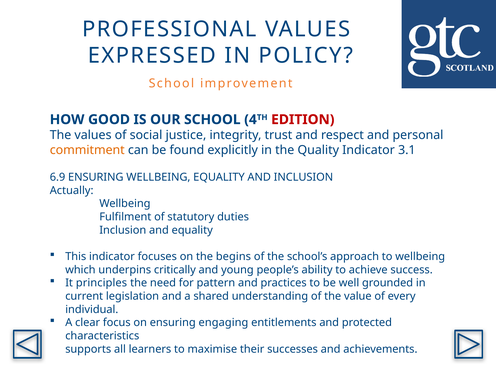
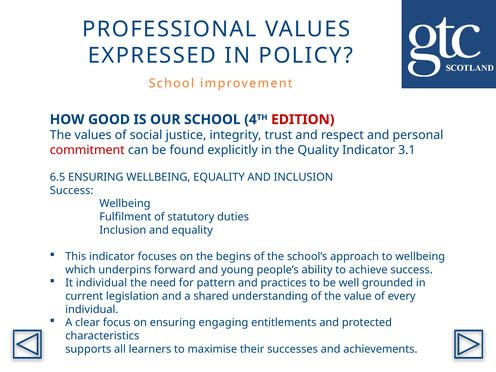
commitment colour: orange -> red (87, 150)
6.9: 6.9 -> 6.5 (58, 177)
Actually: Actually -> Success (72, 190)
critically: critically -> forward (175, 270)
It principles: principles -> individual (102, 283)
